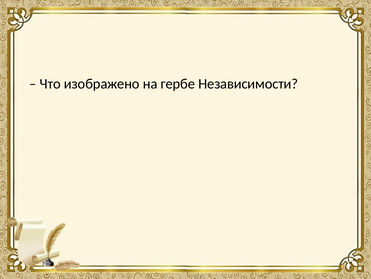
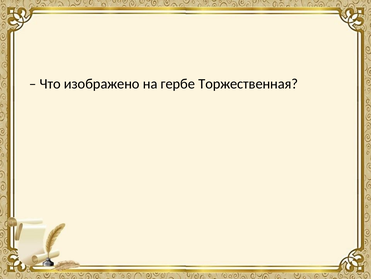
Независимости: Независимости -> Торжественная (248, 84)
